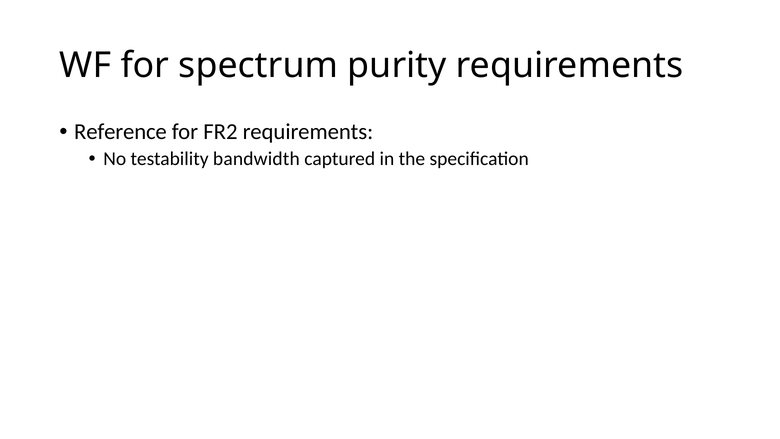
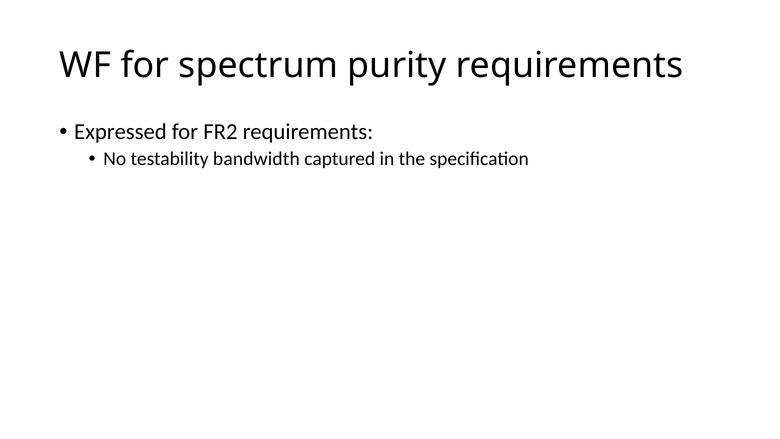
Reference: Reference -> Expressed (120, 132)
